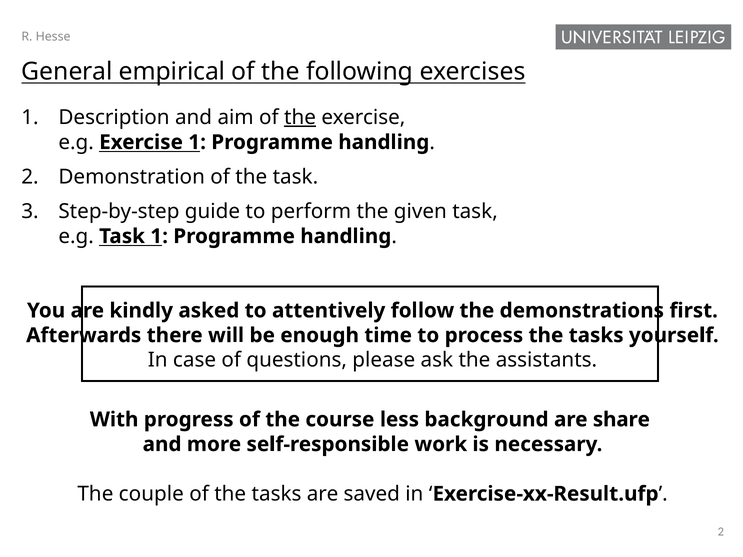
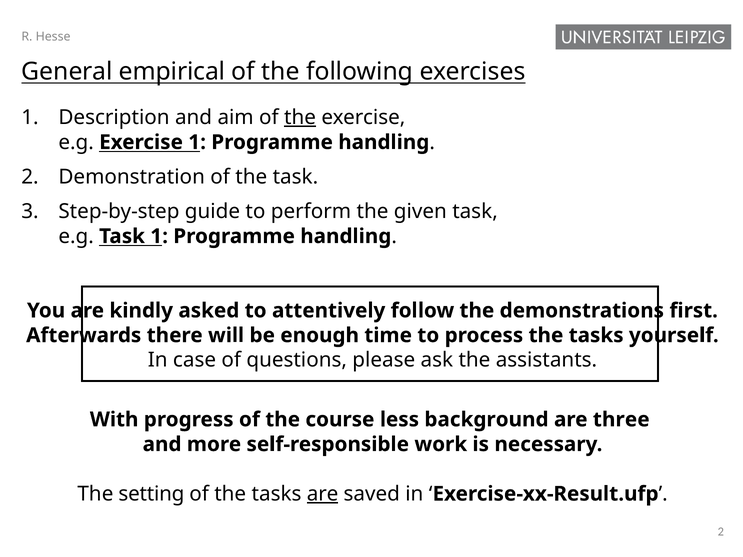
share: share -> three (621, 420)
couple: couple -> setting (151, 494)
are underline: none -> present (323, 494)
